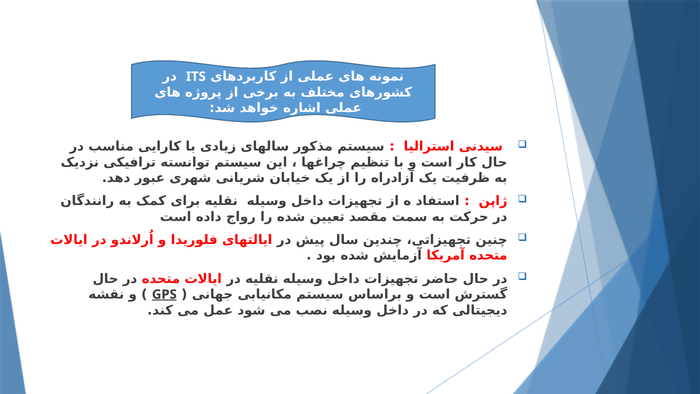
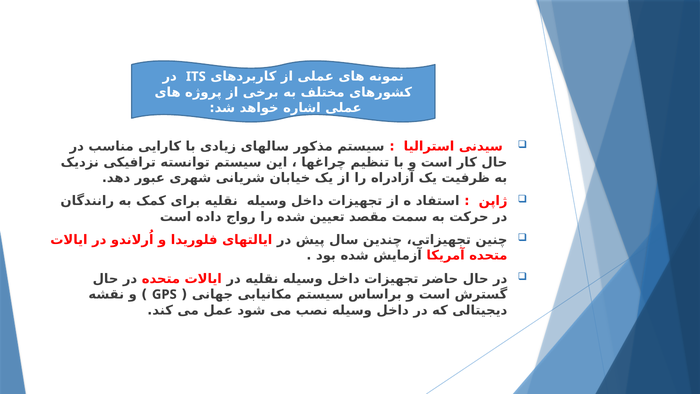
GPS underline: present -> none (164, 294)
